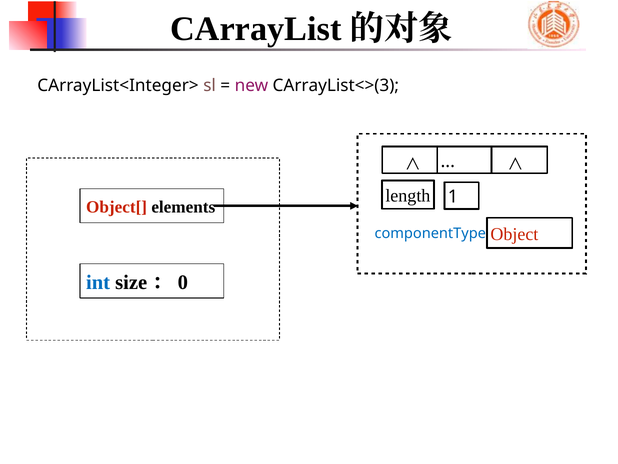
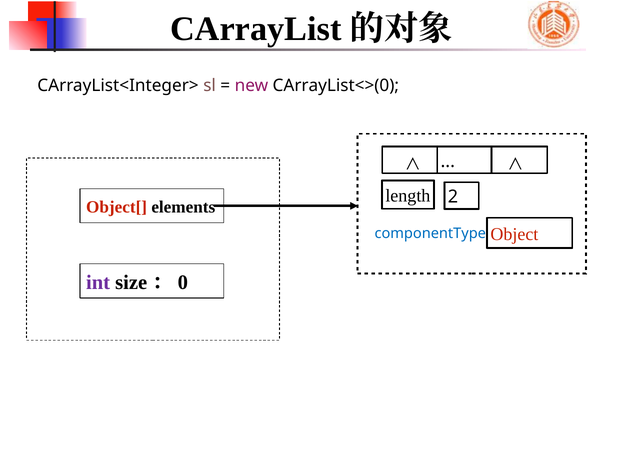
CArrayList<>(3: CArrayList<>(3 -> CArrayList<>(0 (336, 86)
1: 1 -> 2 (453, 197)
int colour: blue -> purple (98, 282)
